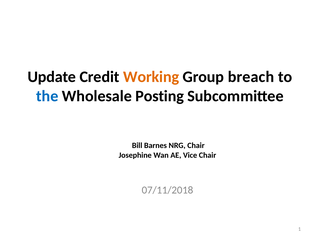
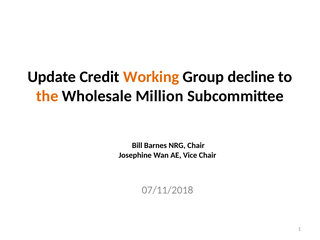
breach: breach -> decline (251, 77)
the colour: blue -> orange (47, 96)
Posting: Posting -> Million (159, 96)
